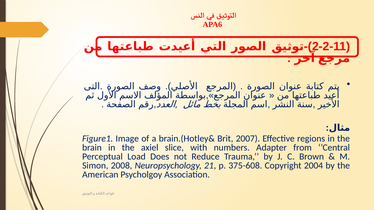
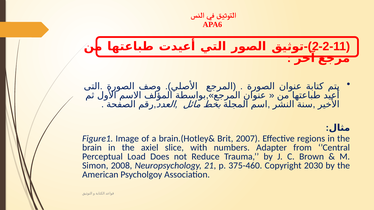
375-608: 375-608 -> 375-460 (245, 166)
2004: 2004 -> 2030 (314, 166)
